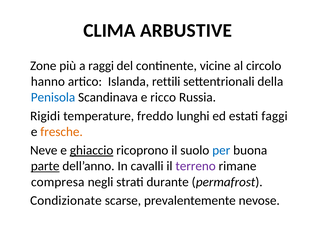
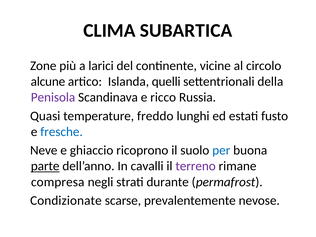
ARBUSTIVE: ARBUSTIVE -> SUBARTICA (186, 31)
raggi: raggi -> larici (101, 66)
hanno: hanno -> alcune (48, 81)
rettili: rettili -> quelli (166, 81)
Penisola colour: blue -> purple (53, 97)
Rigidi: Rigidi -> Quasi (45, 116)
faggi: faggi -> fusto (275, 116)
fresche colour: orange -> blue (62, 132)
ghiaccio underline: present -> none (92, 150)
